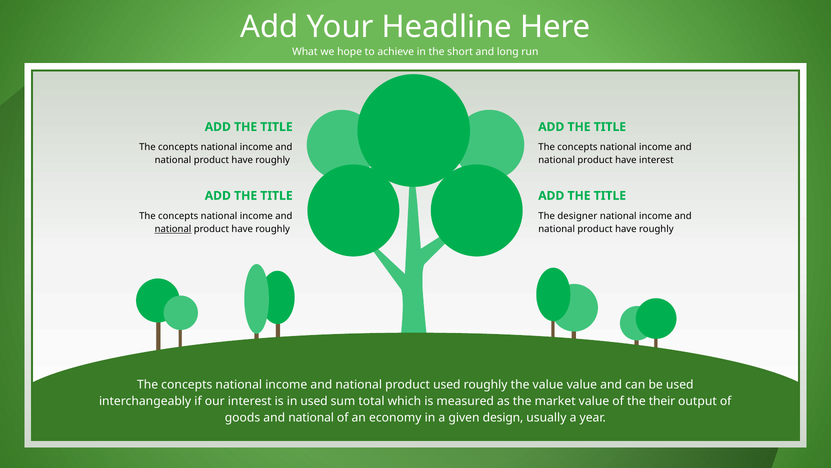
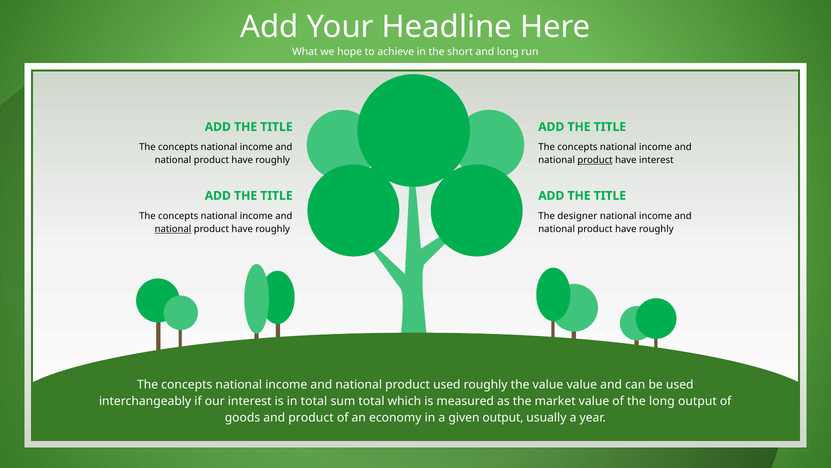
product underline: none -> present (595, 160)
in used: used -> total (314, 401)
the their: their -> long (662, 401)
goods and national: national -> product (311, 417)
given design: design -> output (503, 417)
